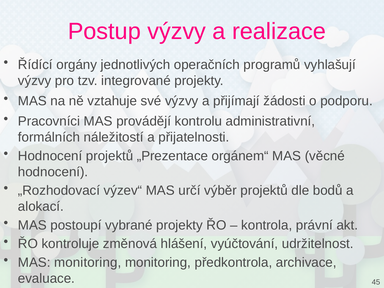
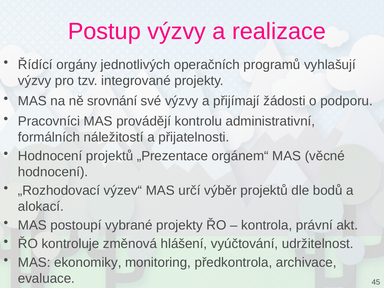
vztahuje: vztahuje -> srovnání (112, 101)
MAS monitoring: monitoring -> ekonomiky (88, 262)
